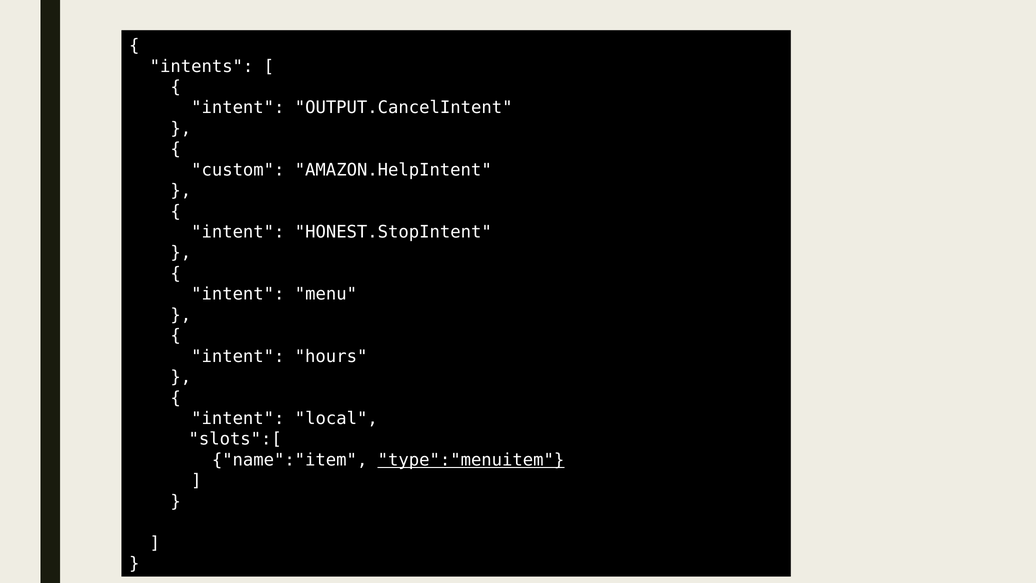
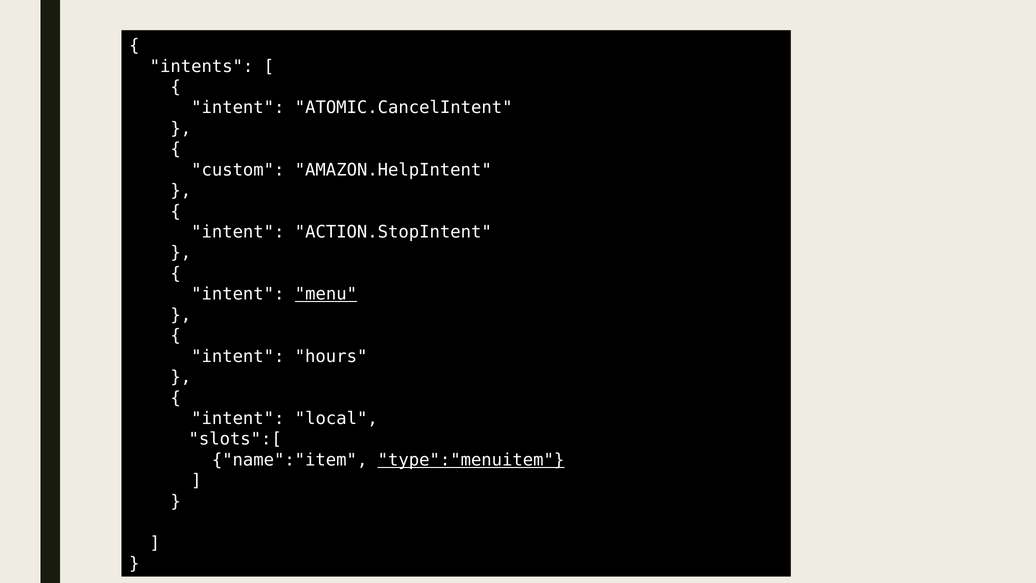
OUTPUT.CancelIntent: OUTPUT.CancelIntent -> ATOMIC.CancelIntent (404, 108)
HONEST.StopIntent: HONEST.StopIntent -> ACTION.StopIntent (393, 232)
menu underline: none -> present (326, 294)
